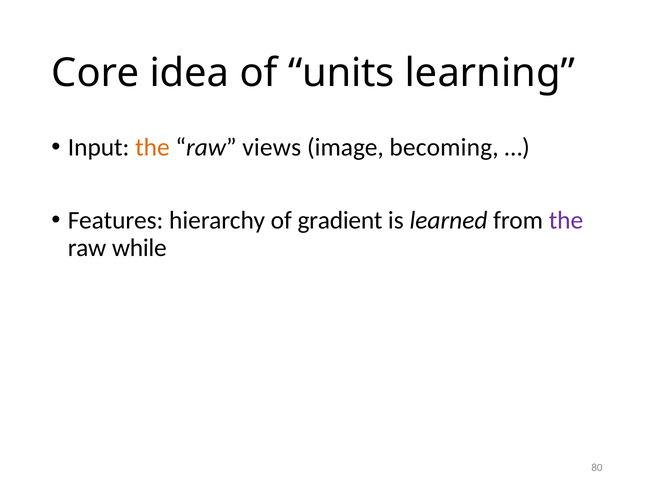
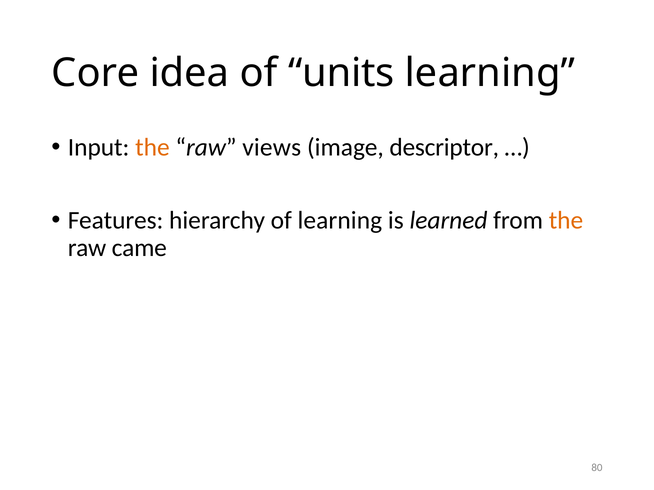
becoming: becoming -> descriptor (444, 147)
of gradient: gradient -> learning (340, 221)
the colour: purple -> orange (566, 221)
while: while -> came (139, 248)
